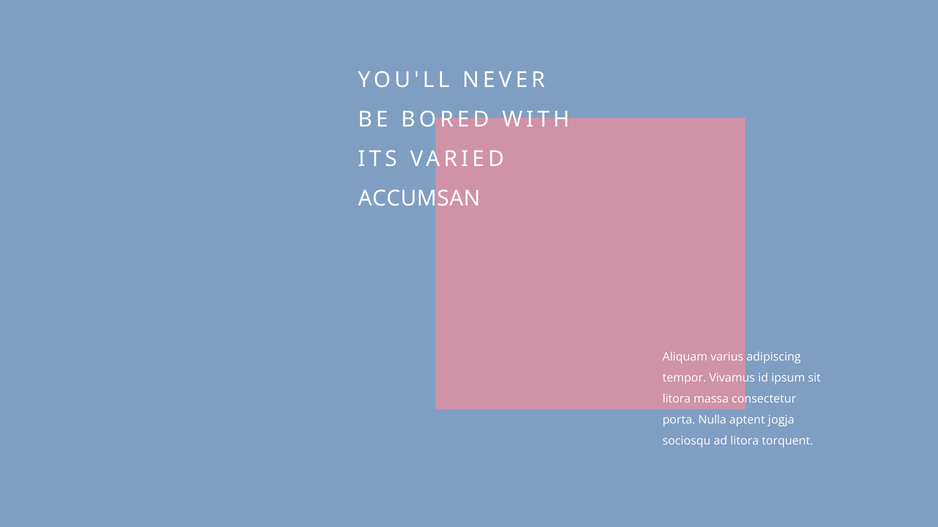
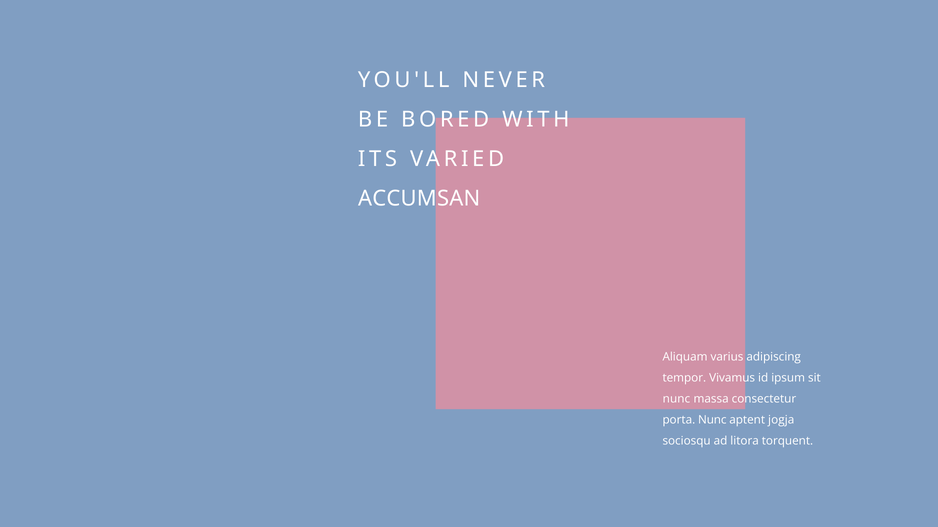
litora: litora -> nunc (676, 399)
porta Nulla: Nulla -> Nunc (712, 421)
